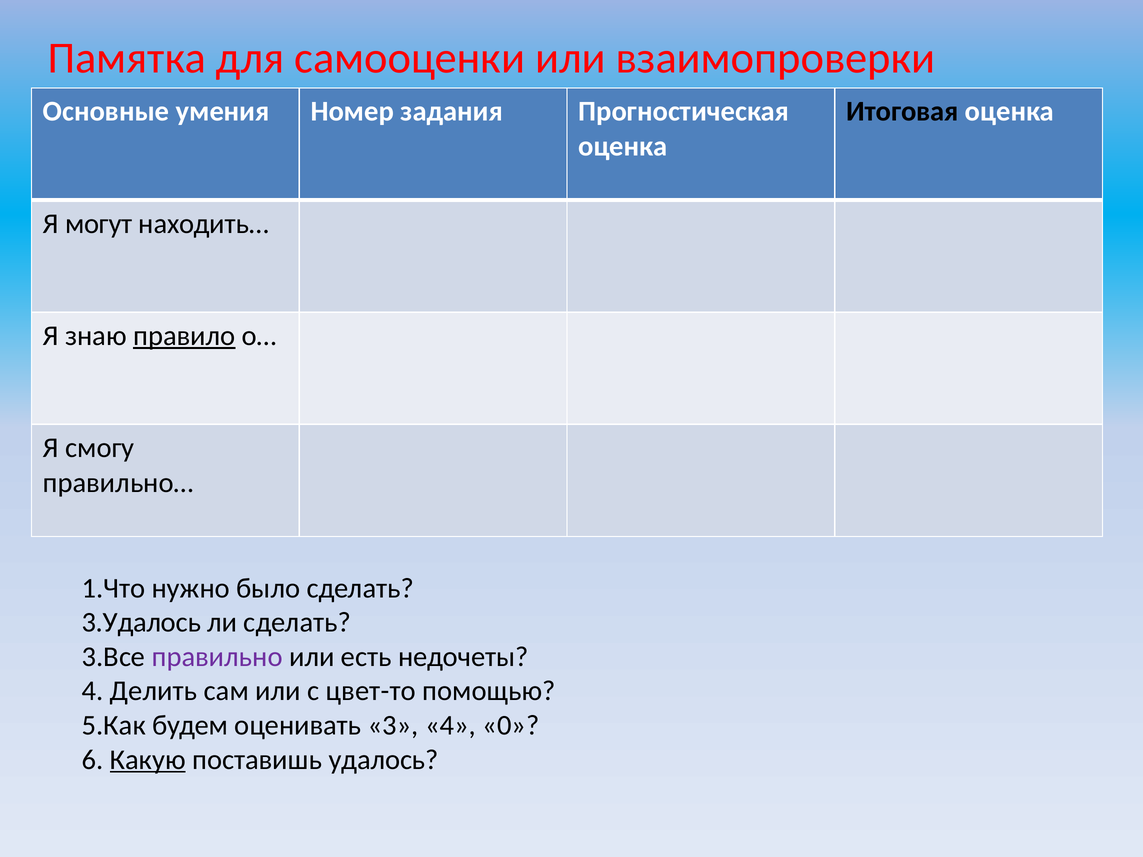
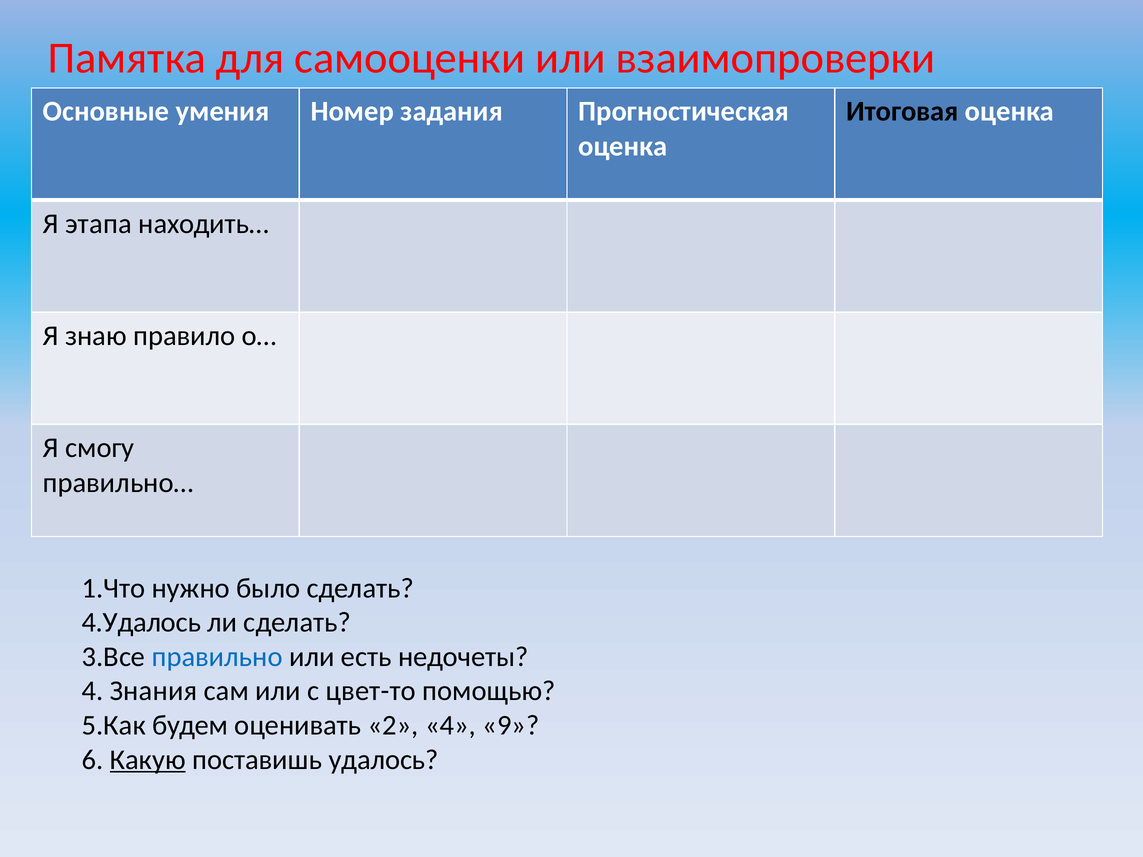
могут: могут -> этапа (98, 224)
правило underline: present -> none (184, 336)
3.Удалось: 3.Удалось -> 4.Удалось (141, 623)
правильно colour: purple -> blue (217, 657)
Делить: Делить -> Знания (154, 691)
3: 3 -> 2 (393, 726)
0: 0 -> 9 (511, 726)
